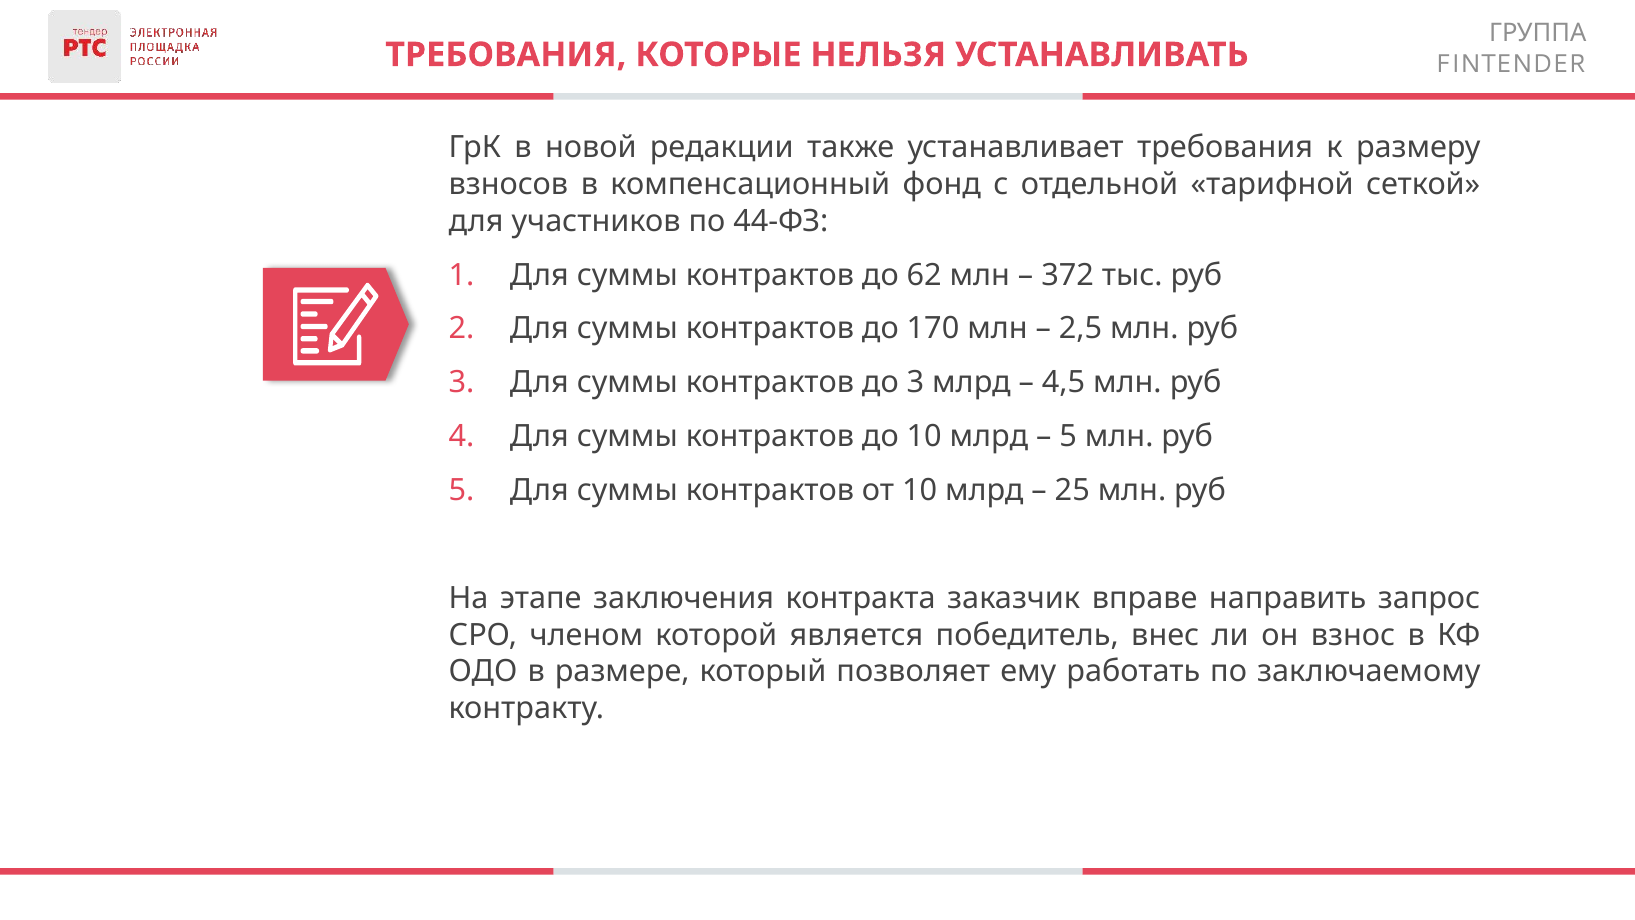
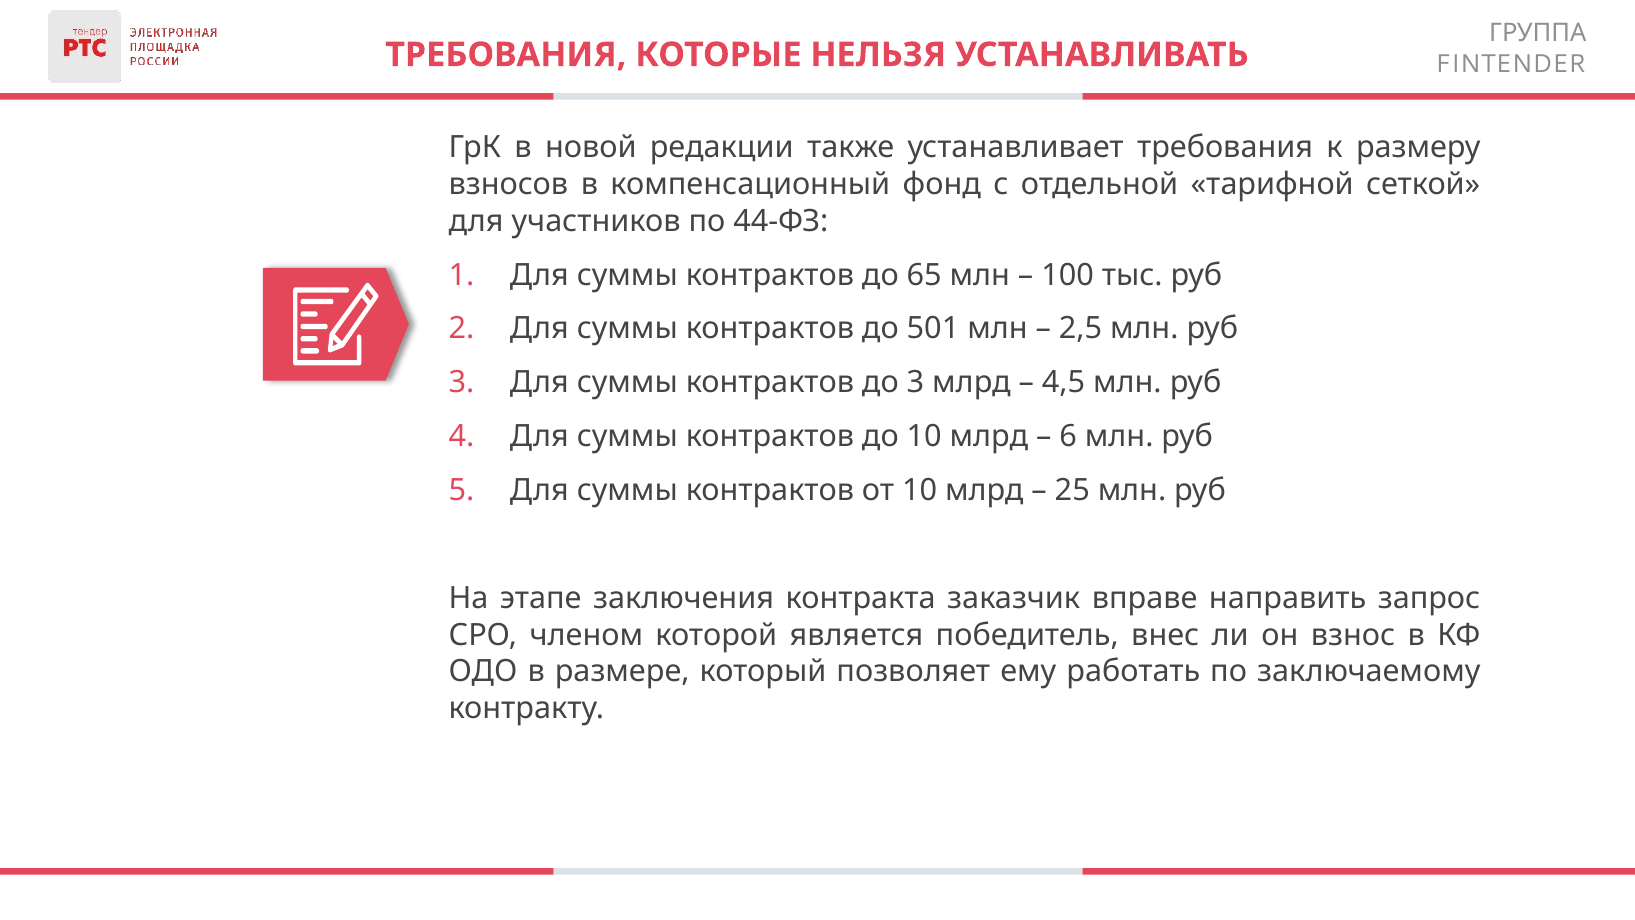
62: 62 -> 65 (924, 275)
372: 372 -> 100 (1068, 275)
170: 170 -> 501 (933, 329)
5: 5 -> 6 (1068, 436)
